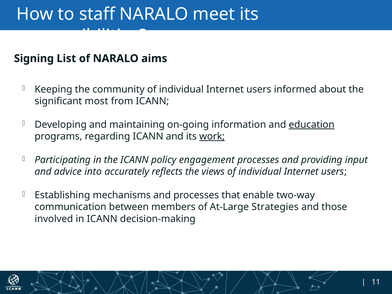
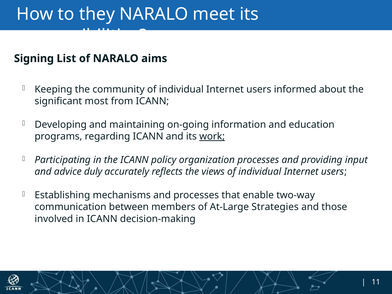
staff: staff -> they (97, 14)
education underline: present -> none (312, 125)
engagement: engagement -> organization (207, 160)
into: into -> duly (93, 172)
